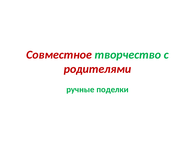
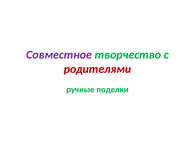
Совместное colour: red -> purple (59, 55)
